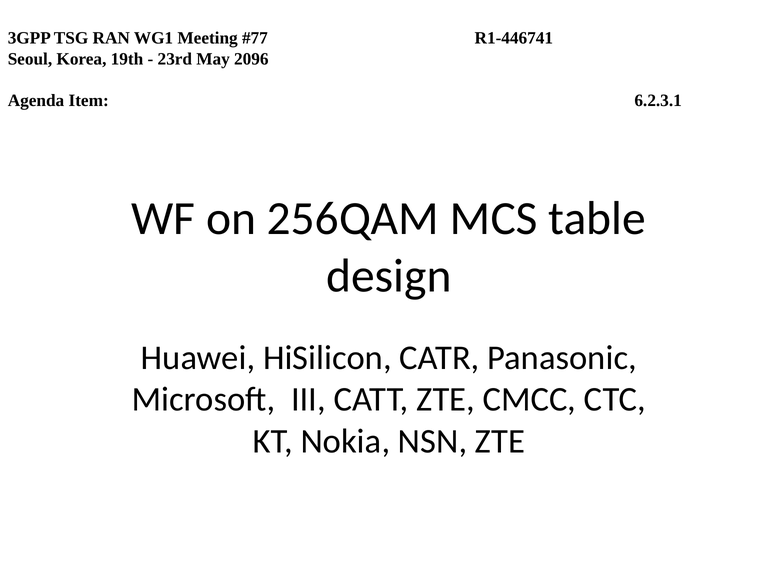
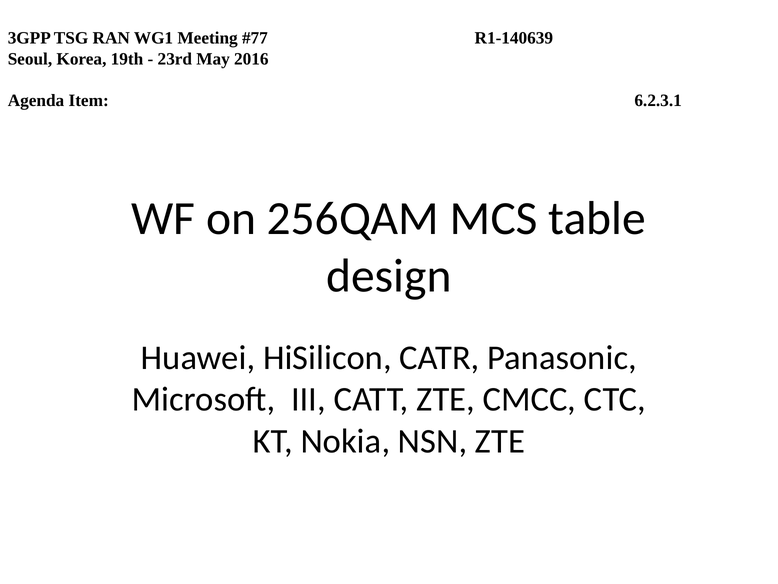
R1-446741: R1-446741 -> R1-140639 (514, 38)
2096: 2096 -> 2016 (251, 59)
